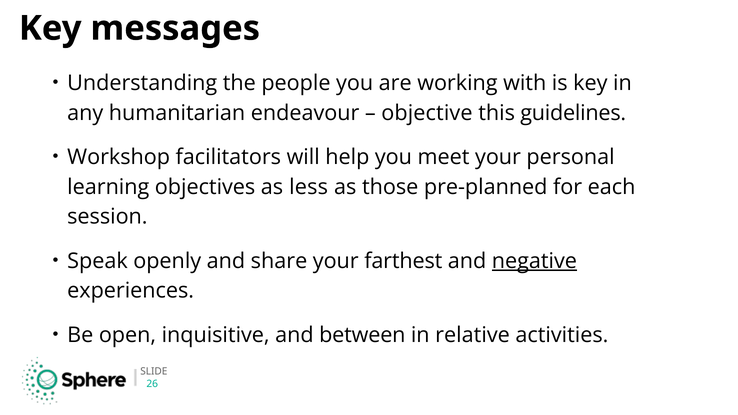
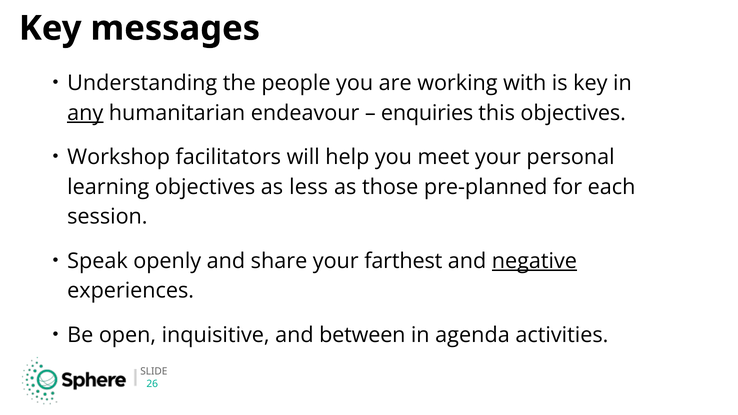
any underline: none -> present (85, 113)
objective: objective -> enquiries (427, 113)
this guidelines: guidelines -> objectives (573, 113)
relative: relative -> agenda (472, 335)
